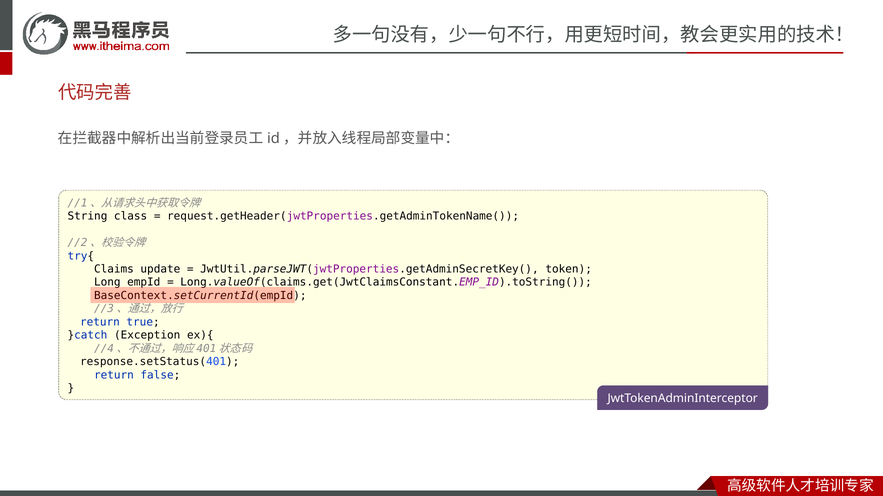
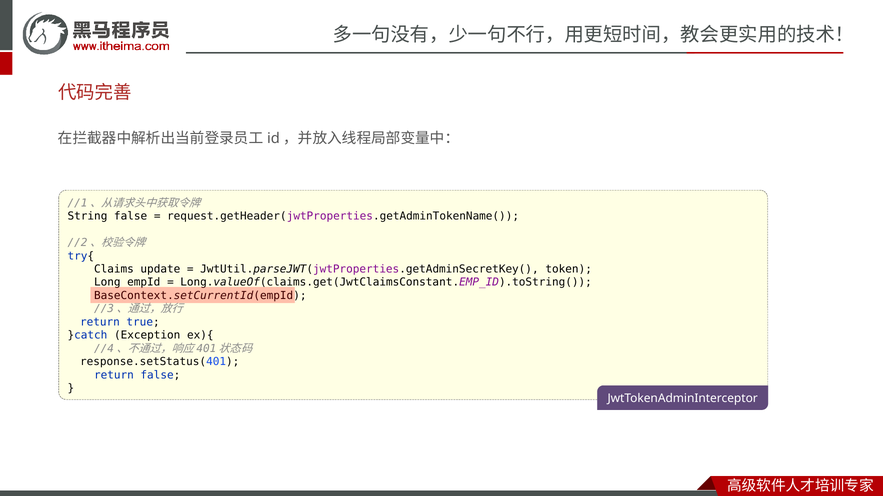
String class: class -> false (131, 217)
